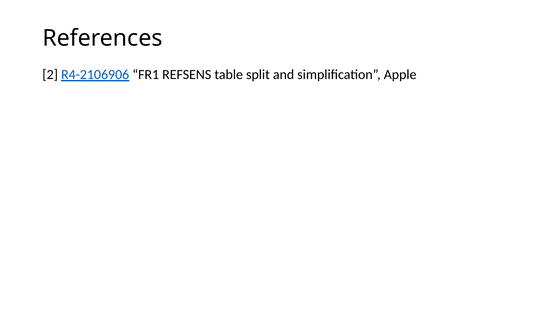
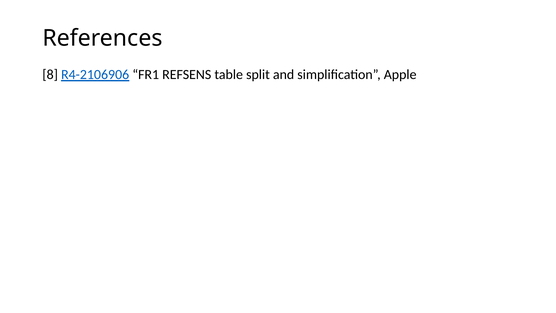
2: 2 -> 8 (50, 75)
